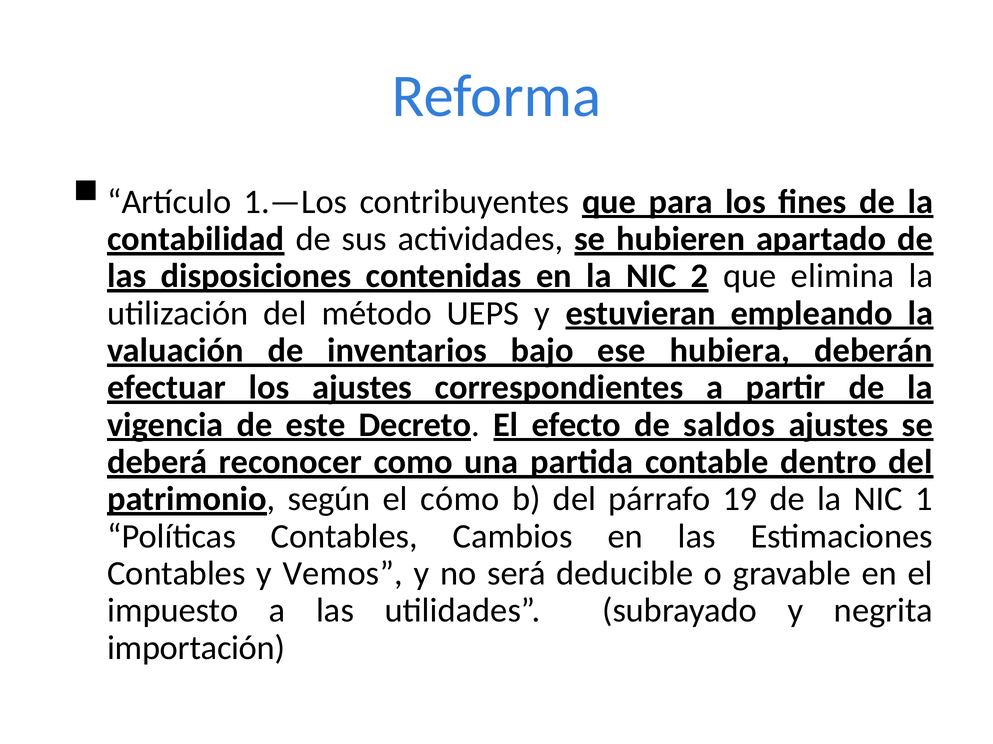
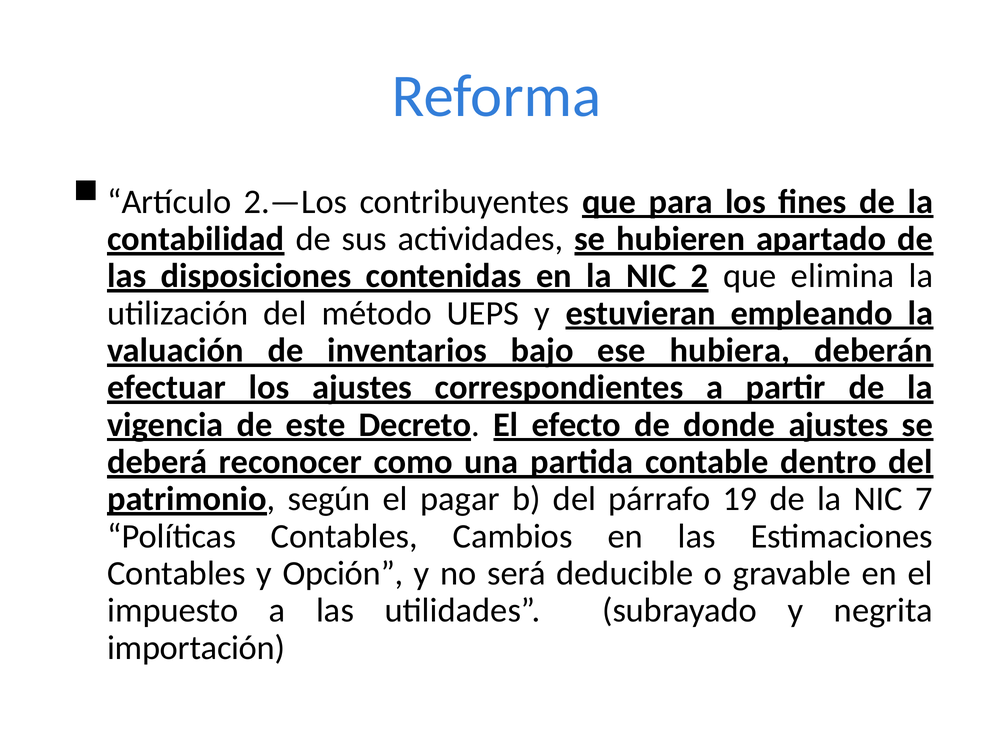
1.—Los: 1.—Los -> 2.—Los (296, 202)
saldos: saldos -> donde (729, 425)
cómo: cómo -> pagar (460, 500)
1: 1 -> 7 (924, 500)
Vemos: Vemos -> Opción (343, 574)
